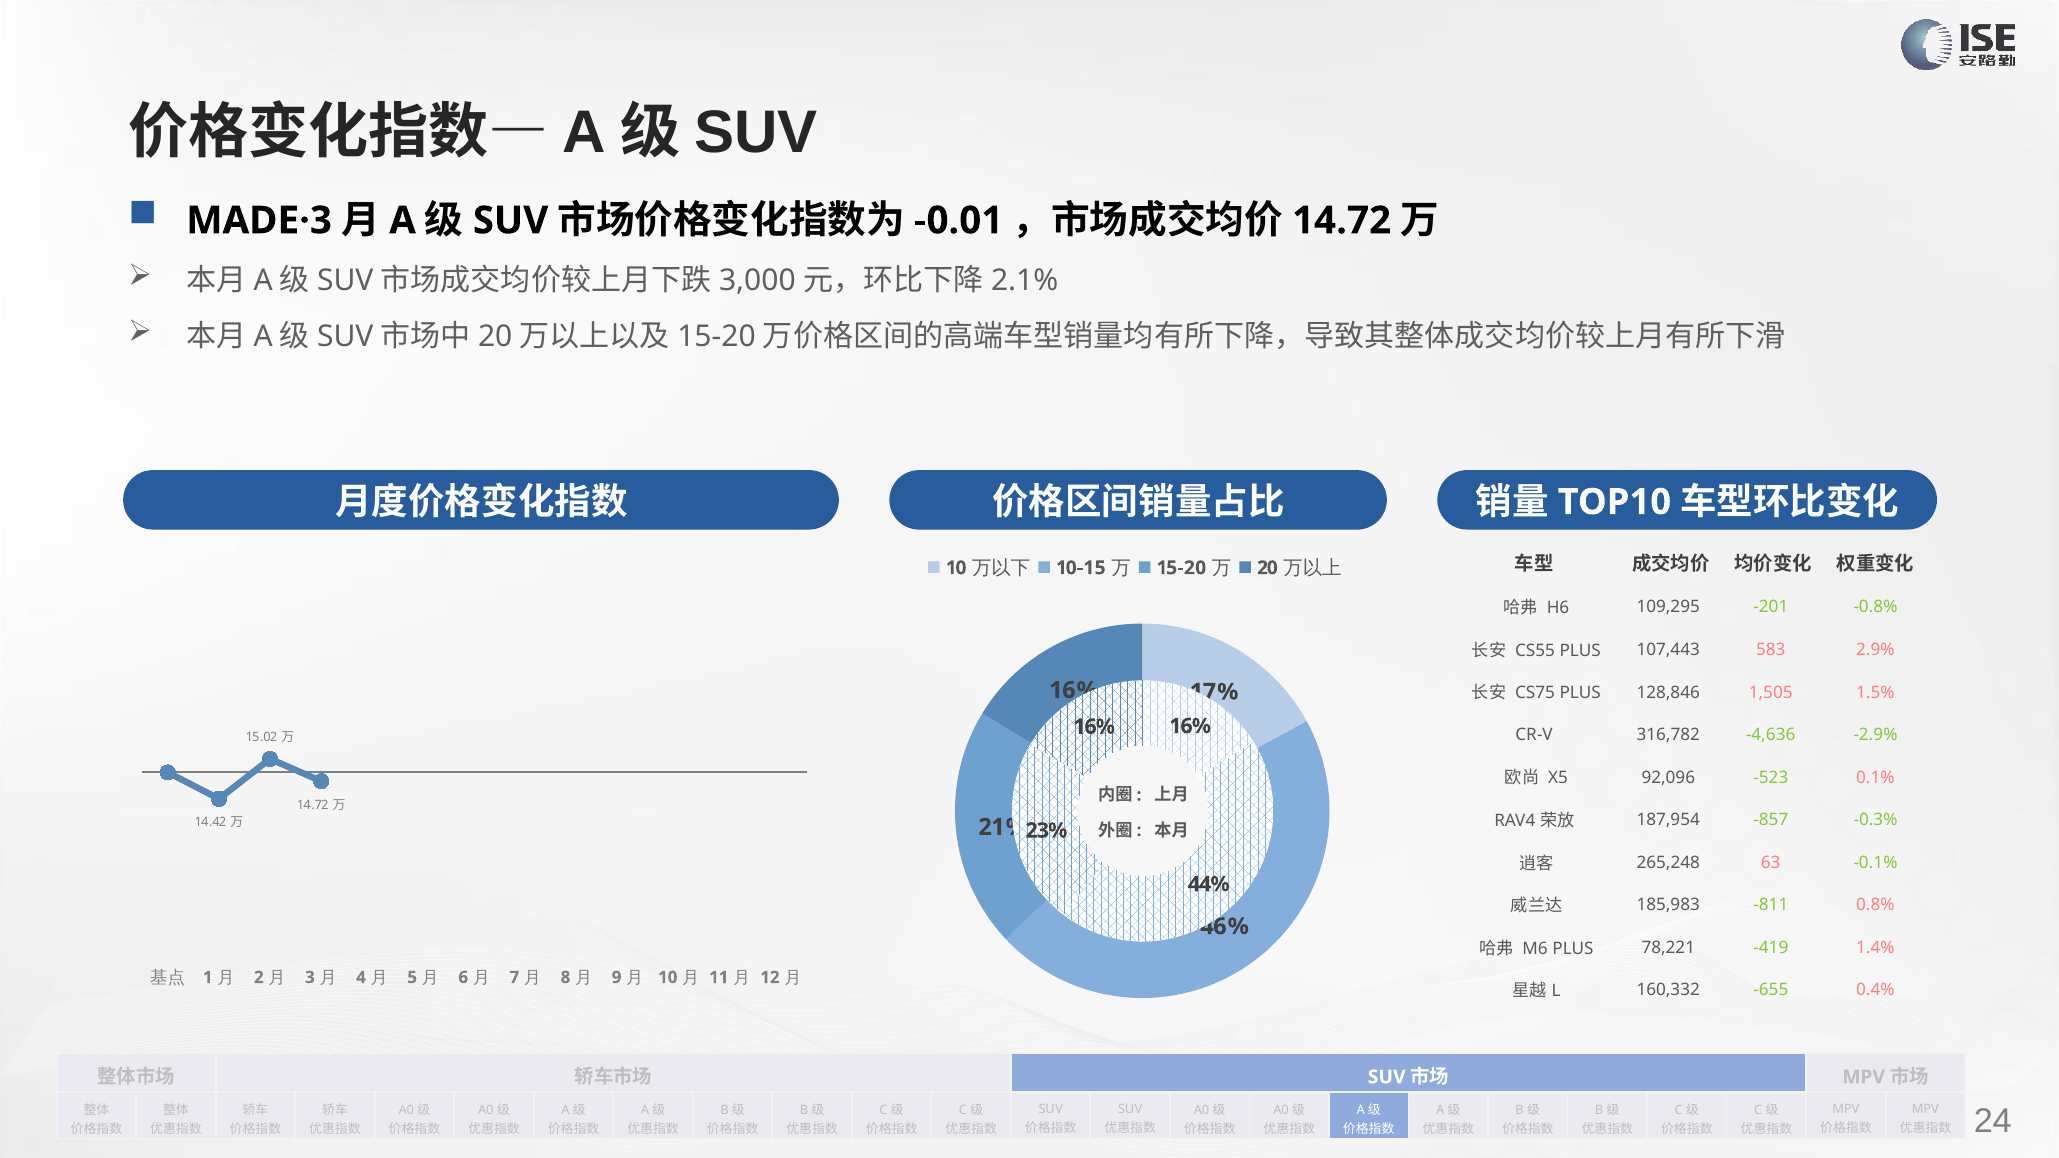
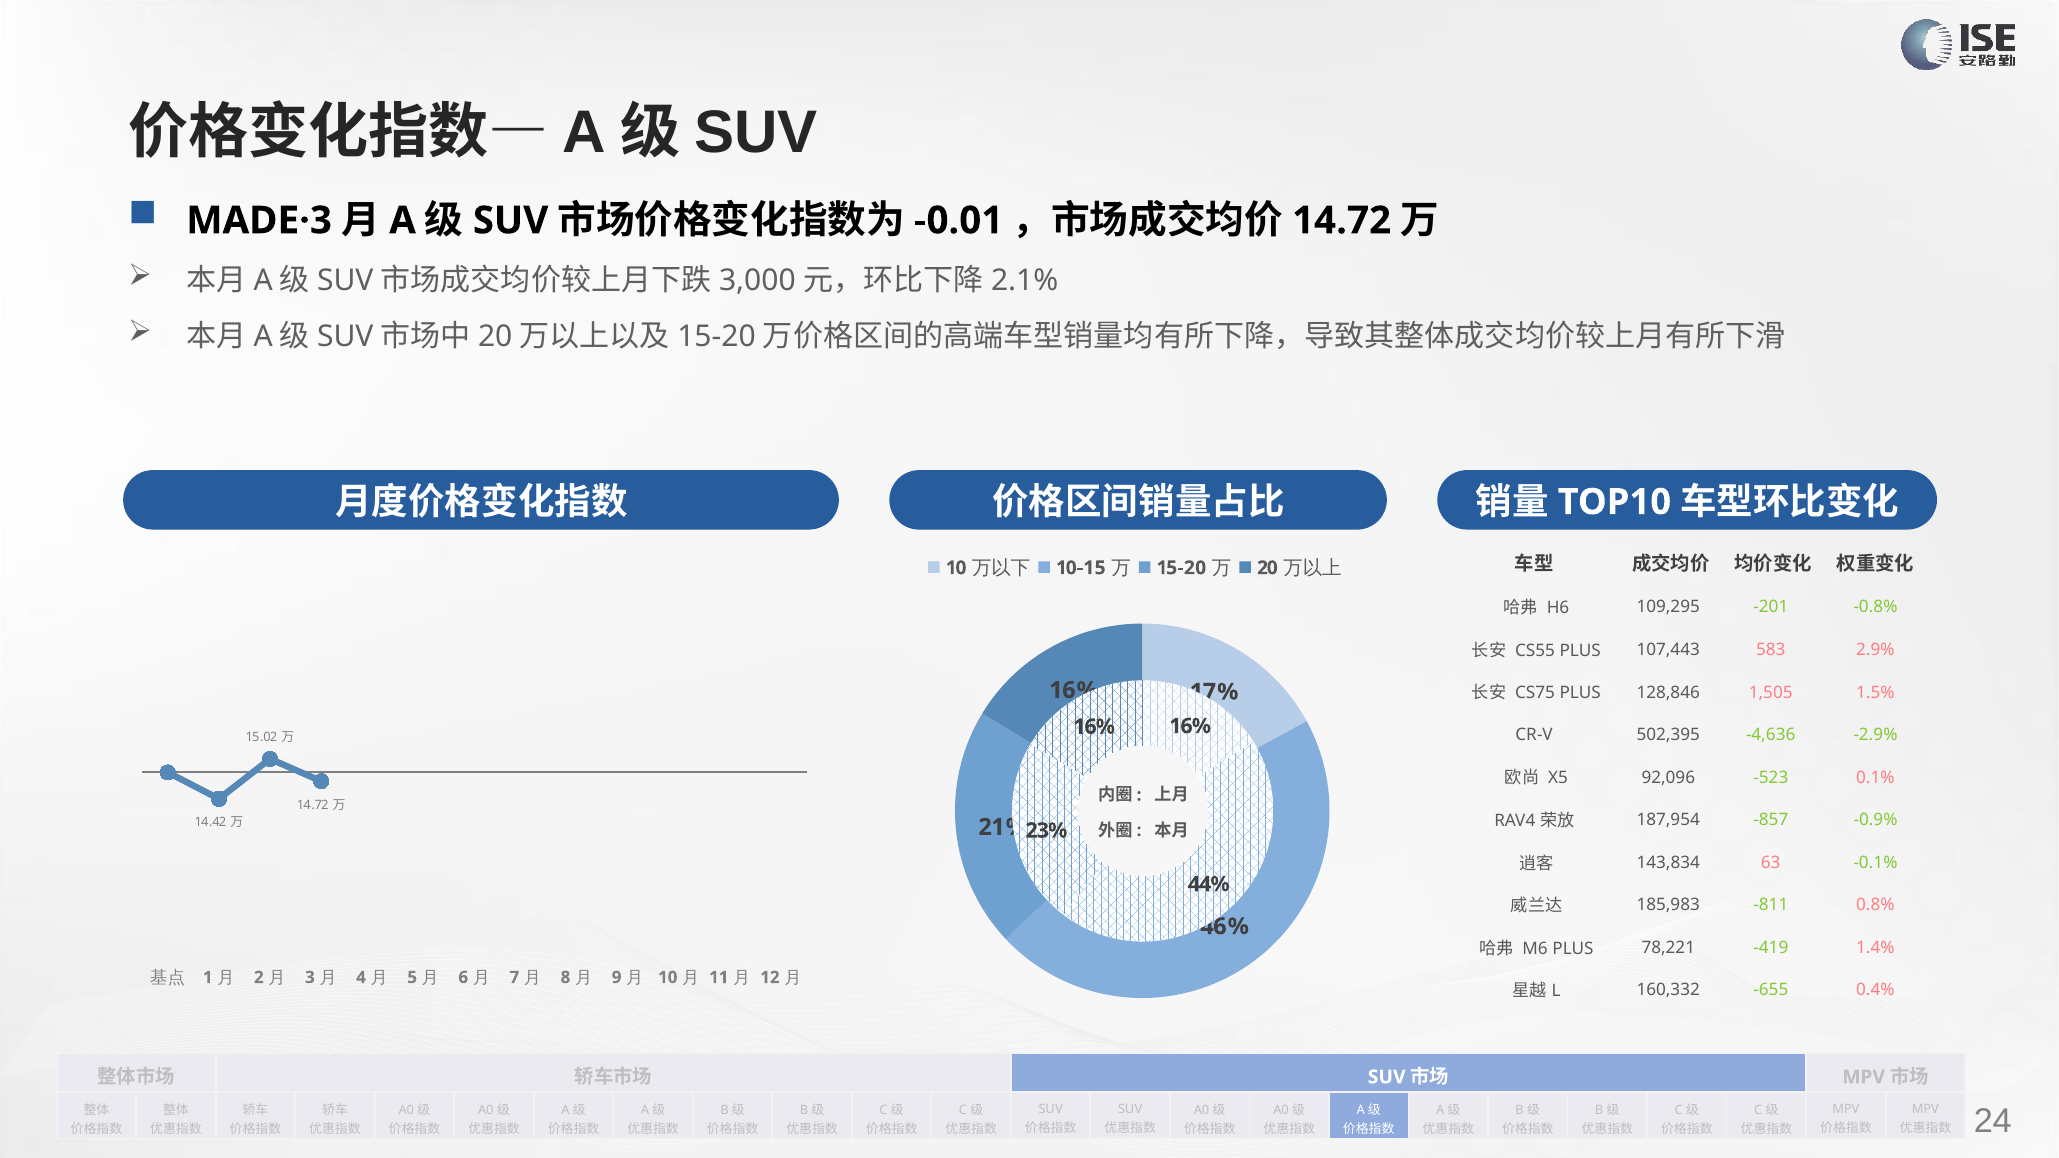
316,782: 316,782 -> 502,395 (1668, 735)
-0.3%: -0.3% -> -0.9% (1876, 820)
265,248: 265,248 -> 143,834 (1668, 863)
